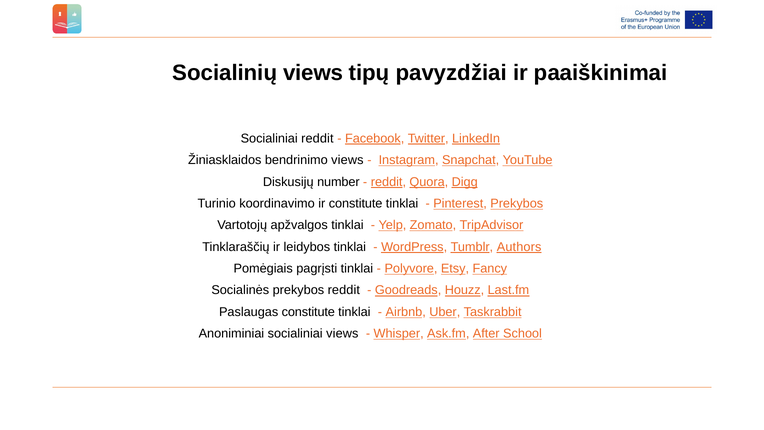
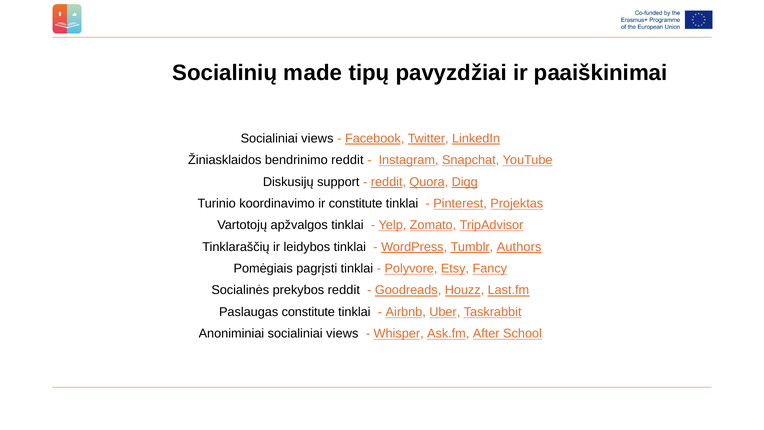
Socialinių views: views -> made (313, 73)
reddit: reddit -> views (317, 138)
bendrinimo views: views -> reddit (347, 160)
number: number -> support (338, 182)
Pinterest Prekybos: Prekybos -> Projektas (517, 203)
